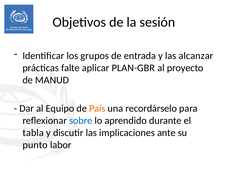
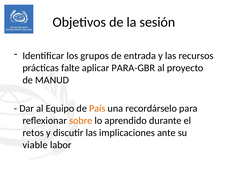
alcanzar: alcanzar -> recursos (196, 56)
PLAN-GBR: PLAN-GBR -> PARA-GBR (133, 68)
sobre colour: blue -> orange (81, 121)
tabla: tabla -> retos (33, 133)
punto: punto -> viable (35, 145)
